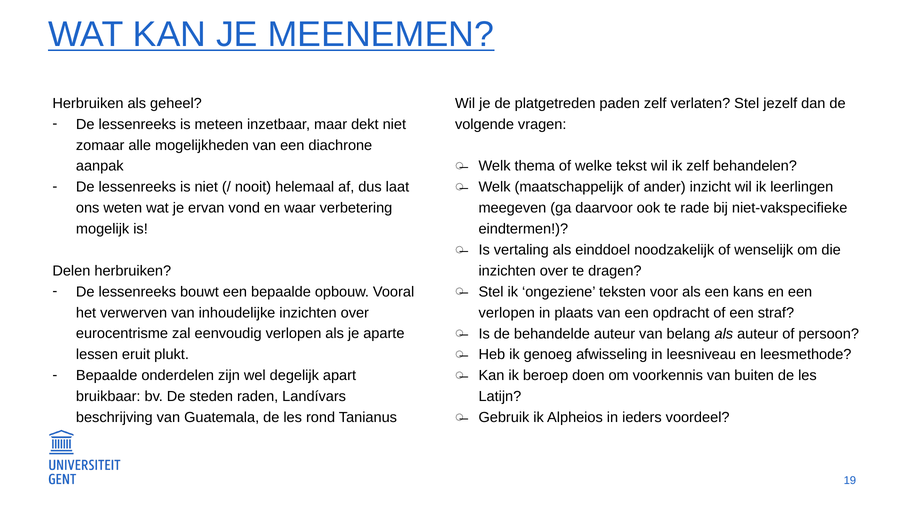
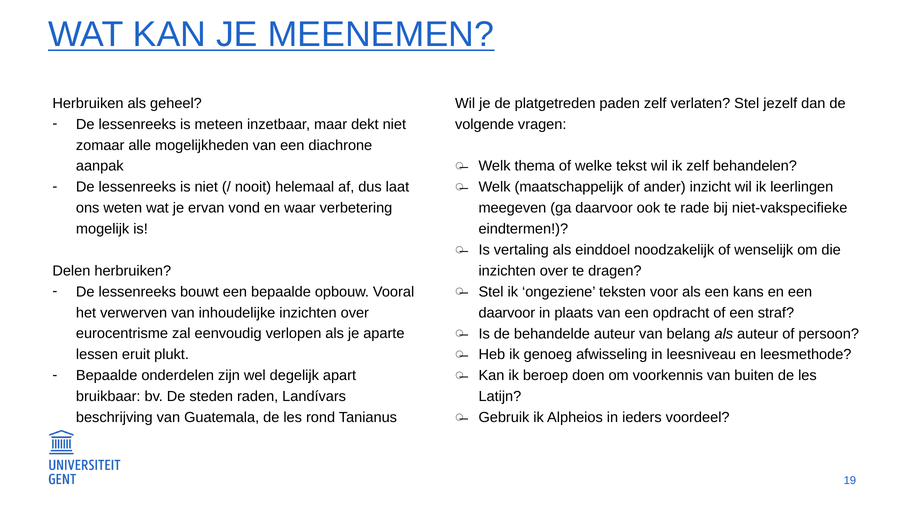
verlopen: verlopen -> daarvoor (507, 313)
